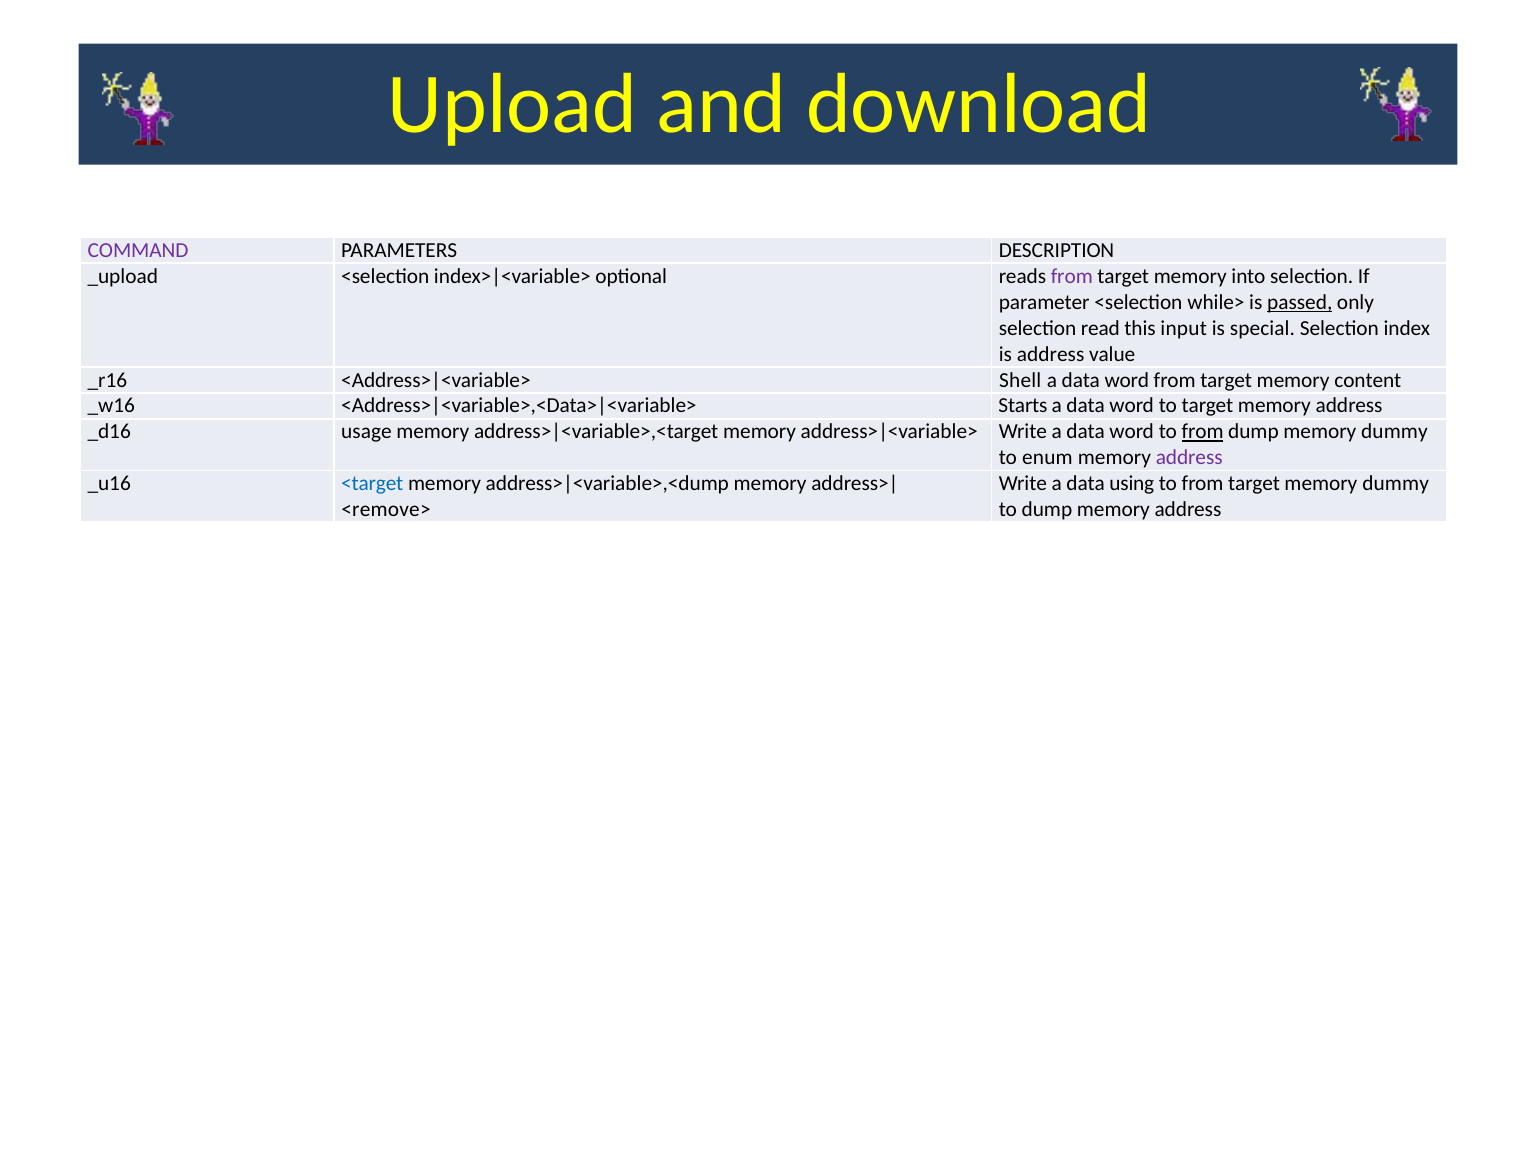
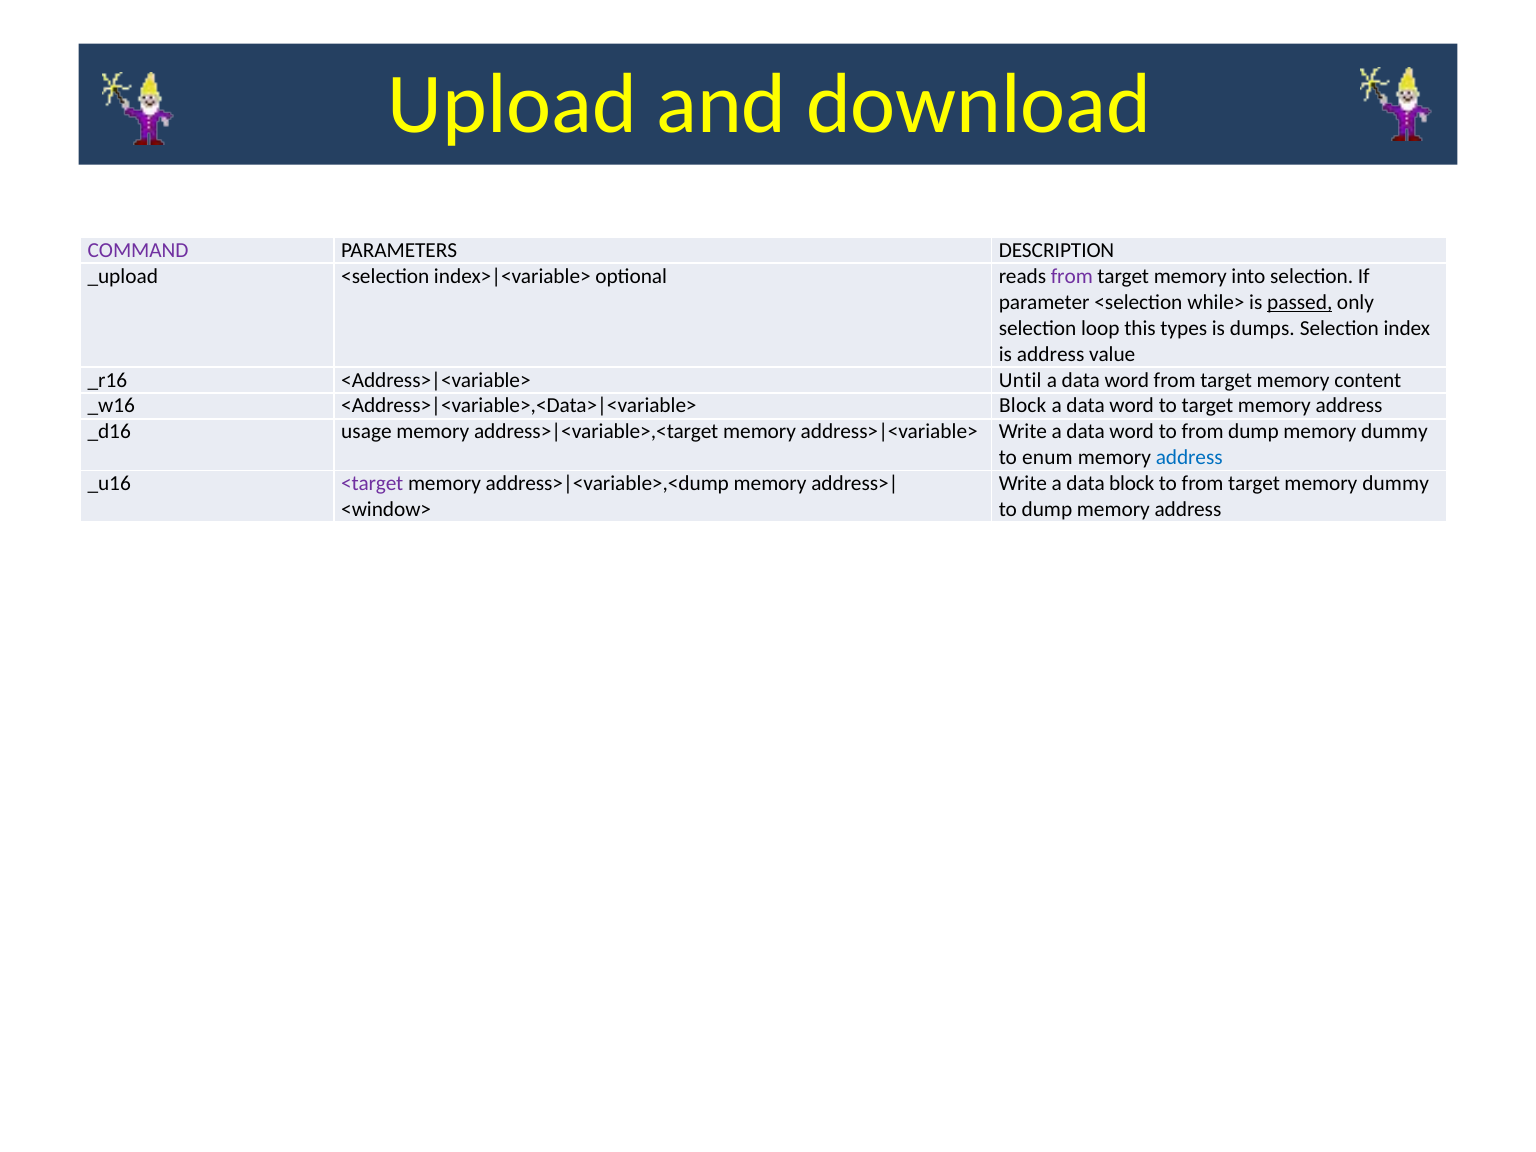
read: read -> loop (1100, 328)
input: input -> types (1184, 328)
special: special -> dumps (1262, 328)
Shell: Shell -> Until (1020, 380)
Starts: Starts -> Block (1023, 406)
from underline: present -> none (1203, 432)
address colour: purple -> blue (1189, 458)
<target colour: blue -> purple (372, 484)
data using: using -> block (1132, 484)
<remove>: <remove> -> <window> (386, 510)
